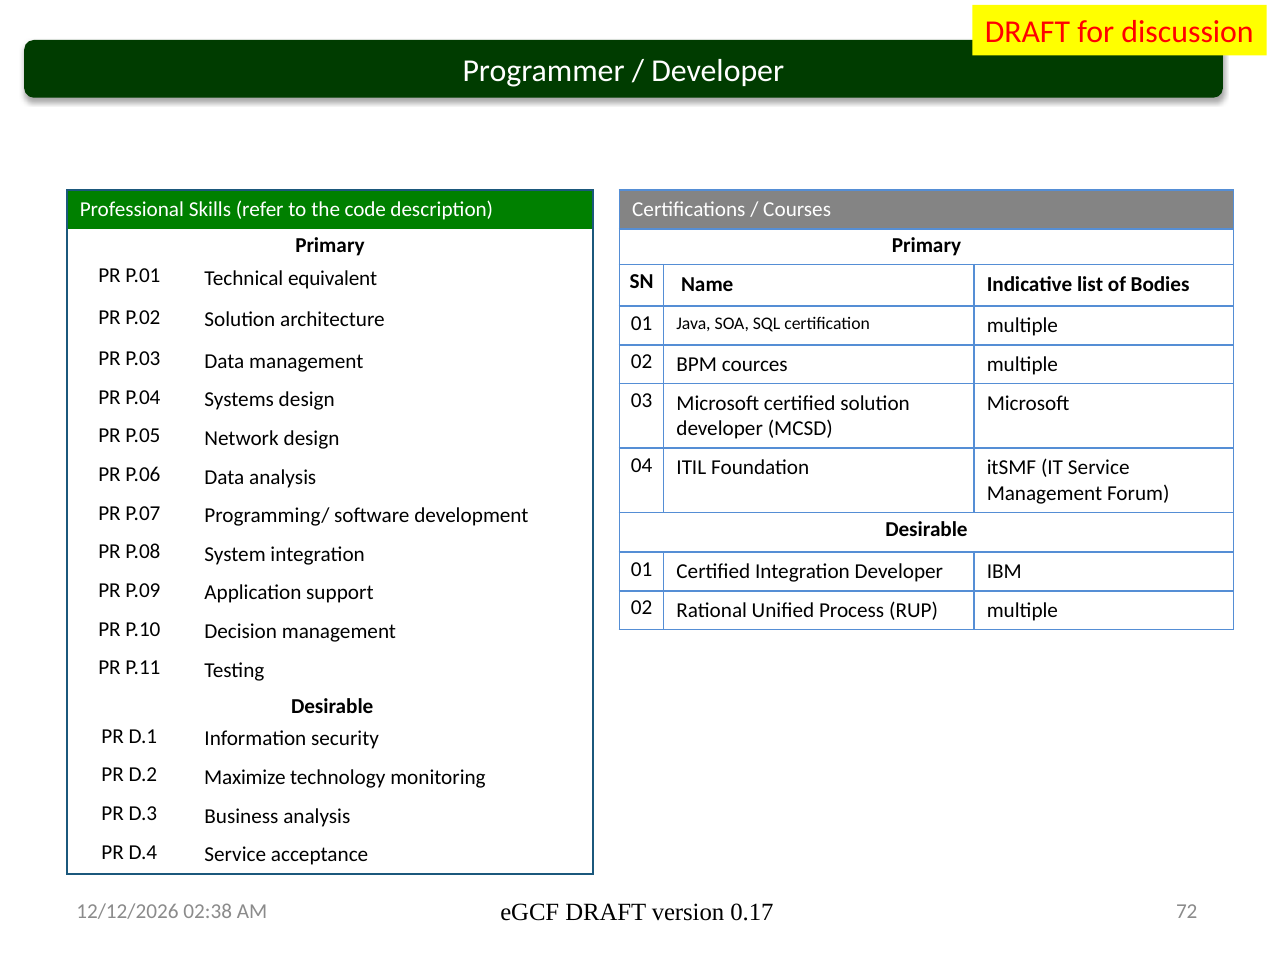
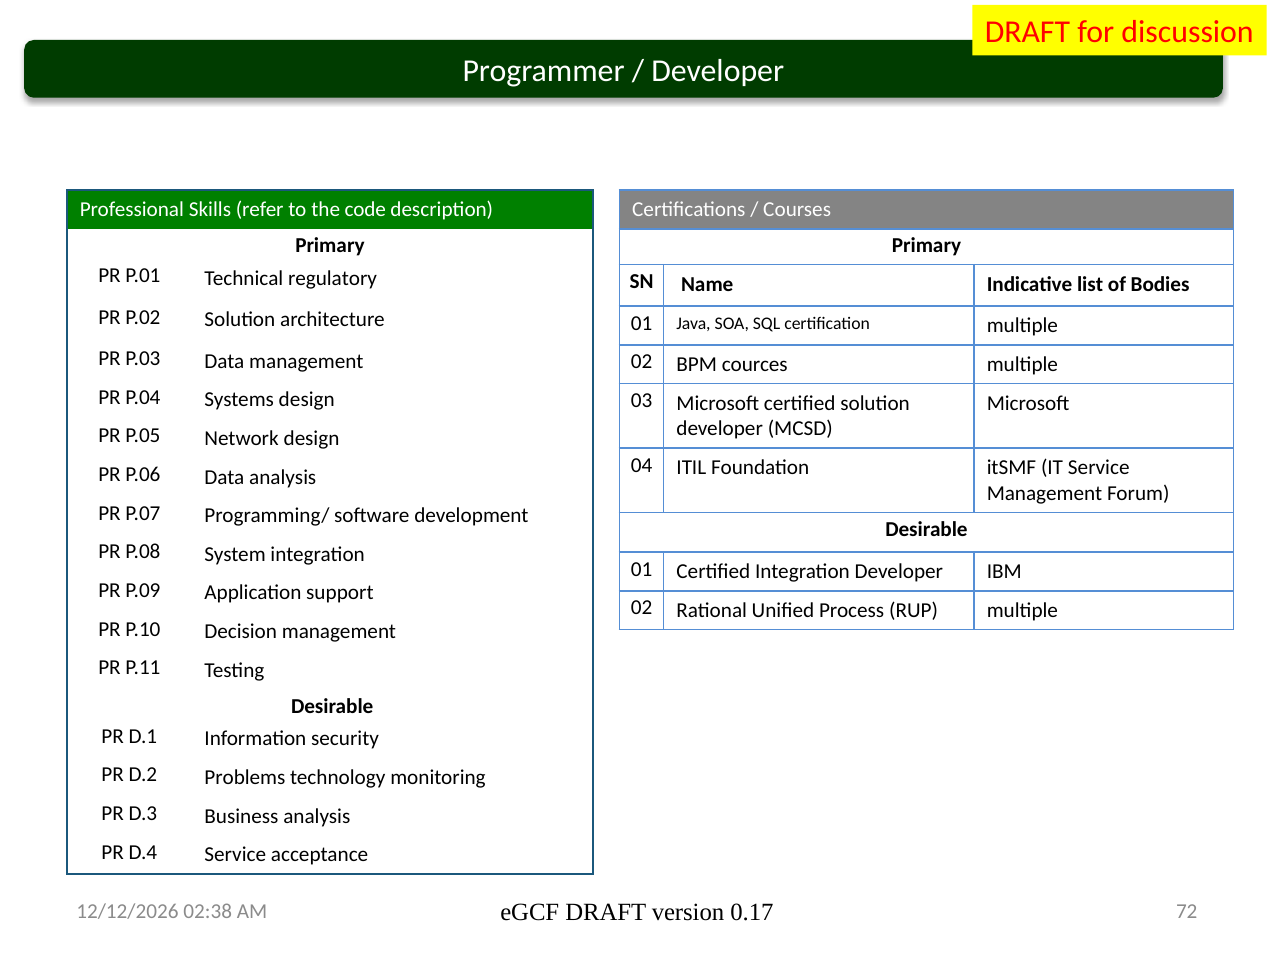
equivalent: equivalent -> regulatory (333, 278)
Maximize: Maximize -> Problems (245, 778)
